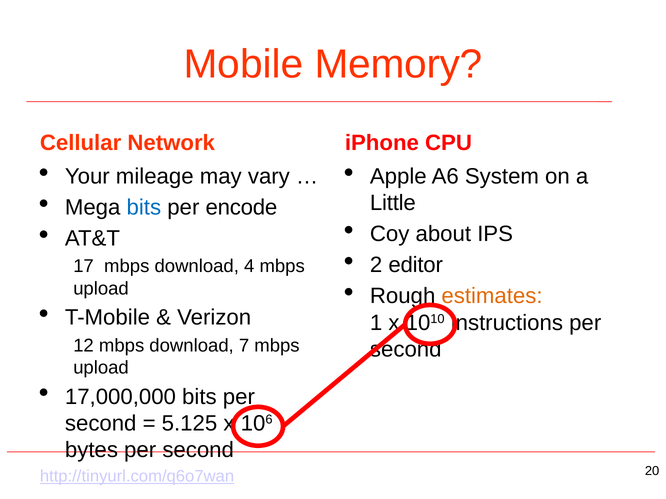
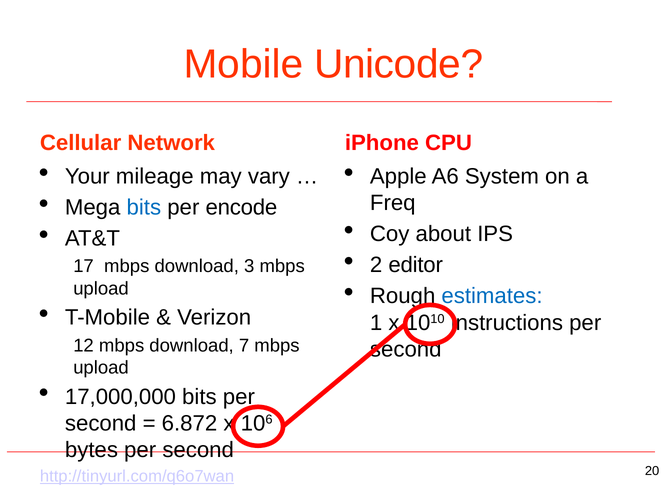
Memory: Memory -> Unicode (399, 64)
Little: Little -> Freq (393, 203)
4: 4 -> 3 (249, 267)
estimates colour: orange -> blue (492, 296)
5.125: 5.125 -> 6.872 (190, 424)
